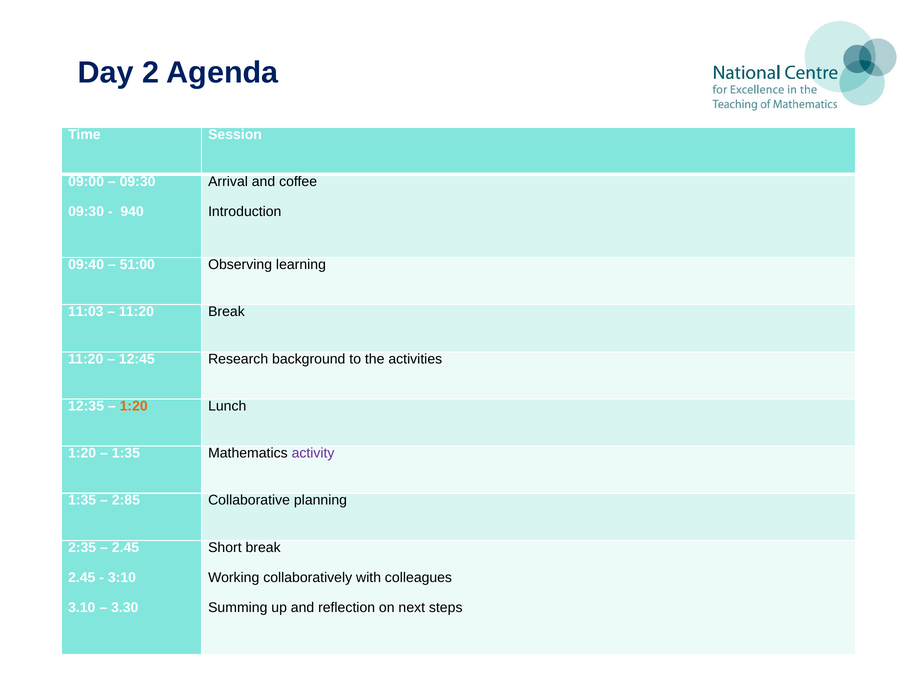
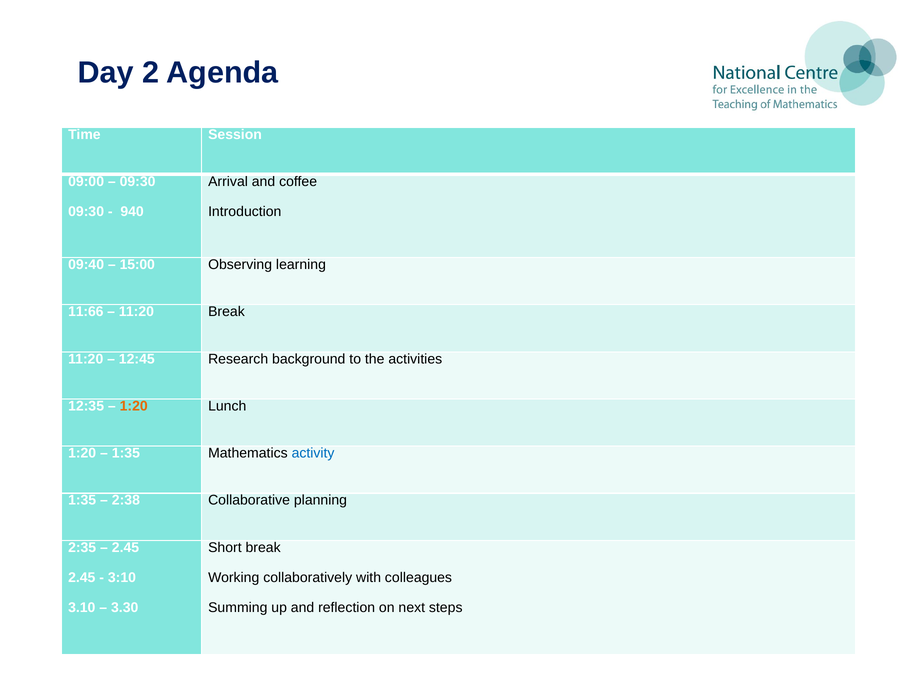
51:00: 51:00 -> 15:00 (137, 265)
11:03: 11:03 -> 11:66 (86, 312)
activity colour: purple -> blue (313, 453)
2:85: 2:85 -> 2:38 (126, 500)
